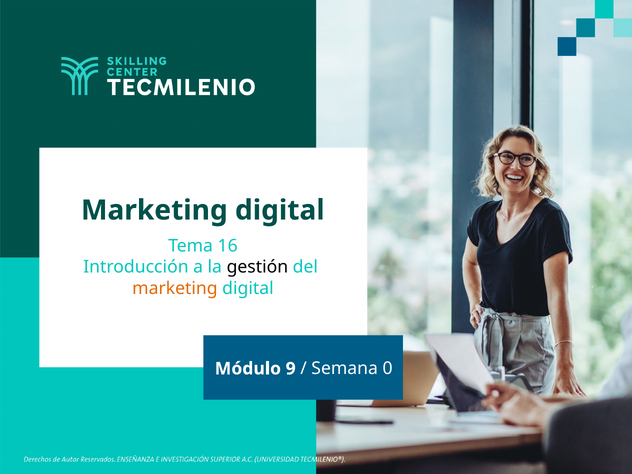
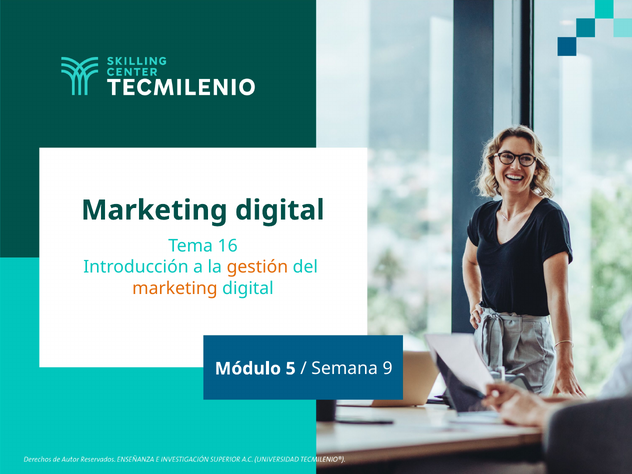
gestión colour: black -> orange (257, 267)
9: 9 -> 5 (291, 369)
0: 0 -> 9 (388, 369)
